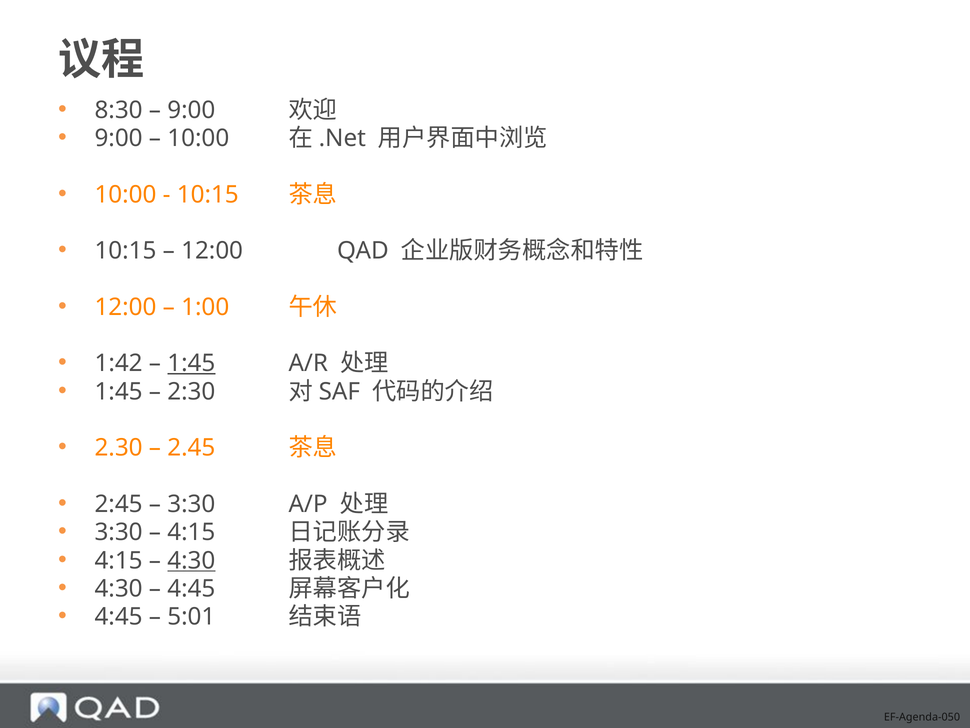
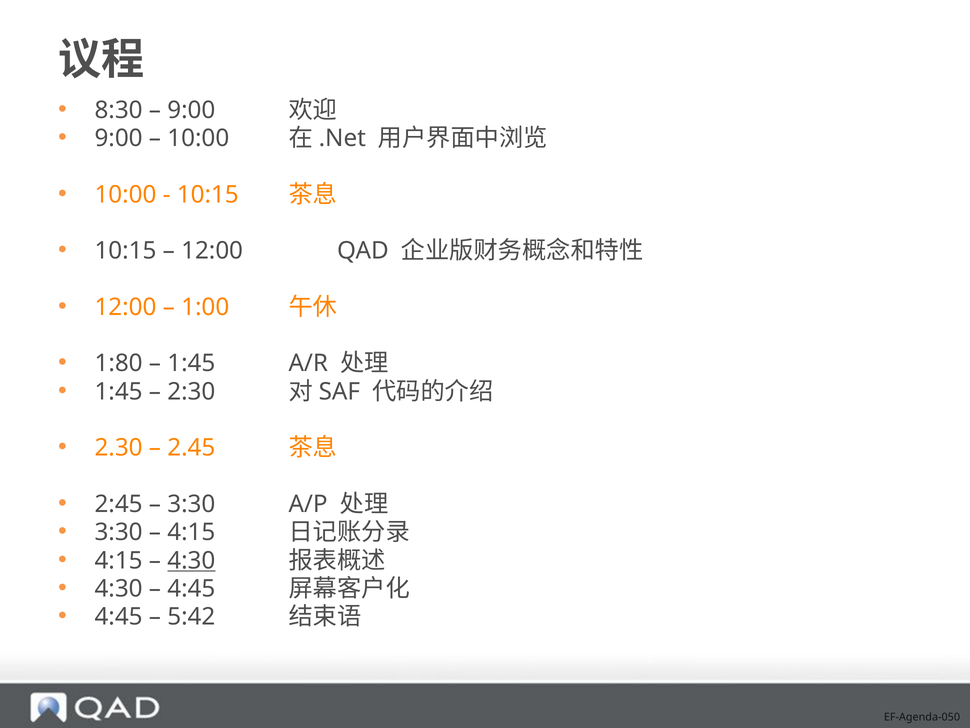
1:42: 1:42 -> 1:80 (119, 363)
1:45 underline: present -> none (191, 363)
5:01: 5:01 -> 5:42 (191, 616)
